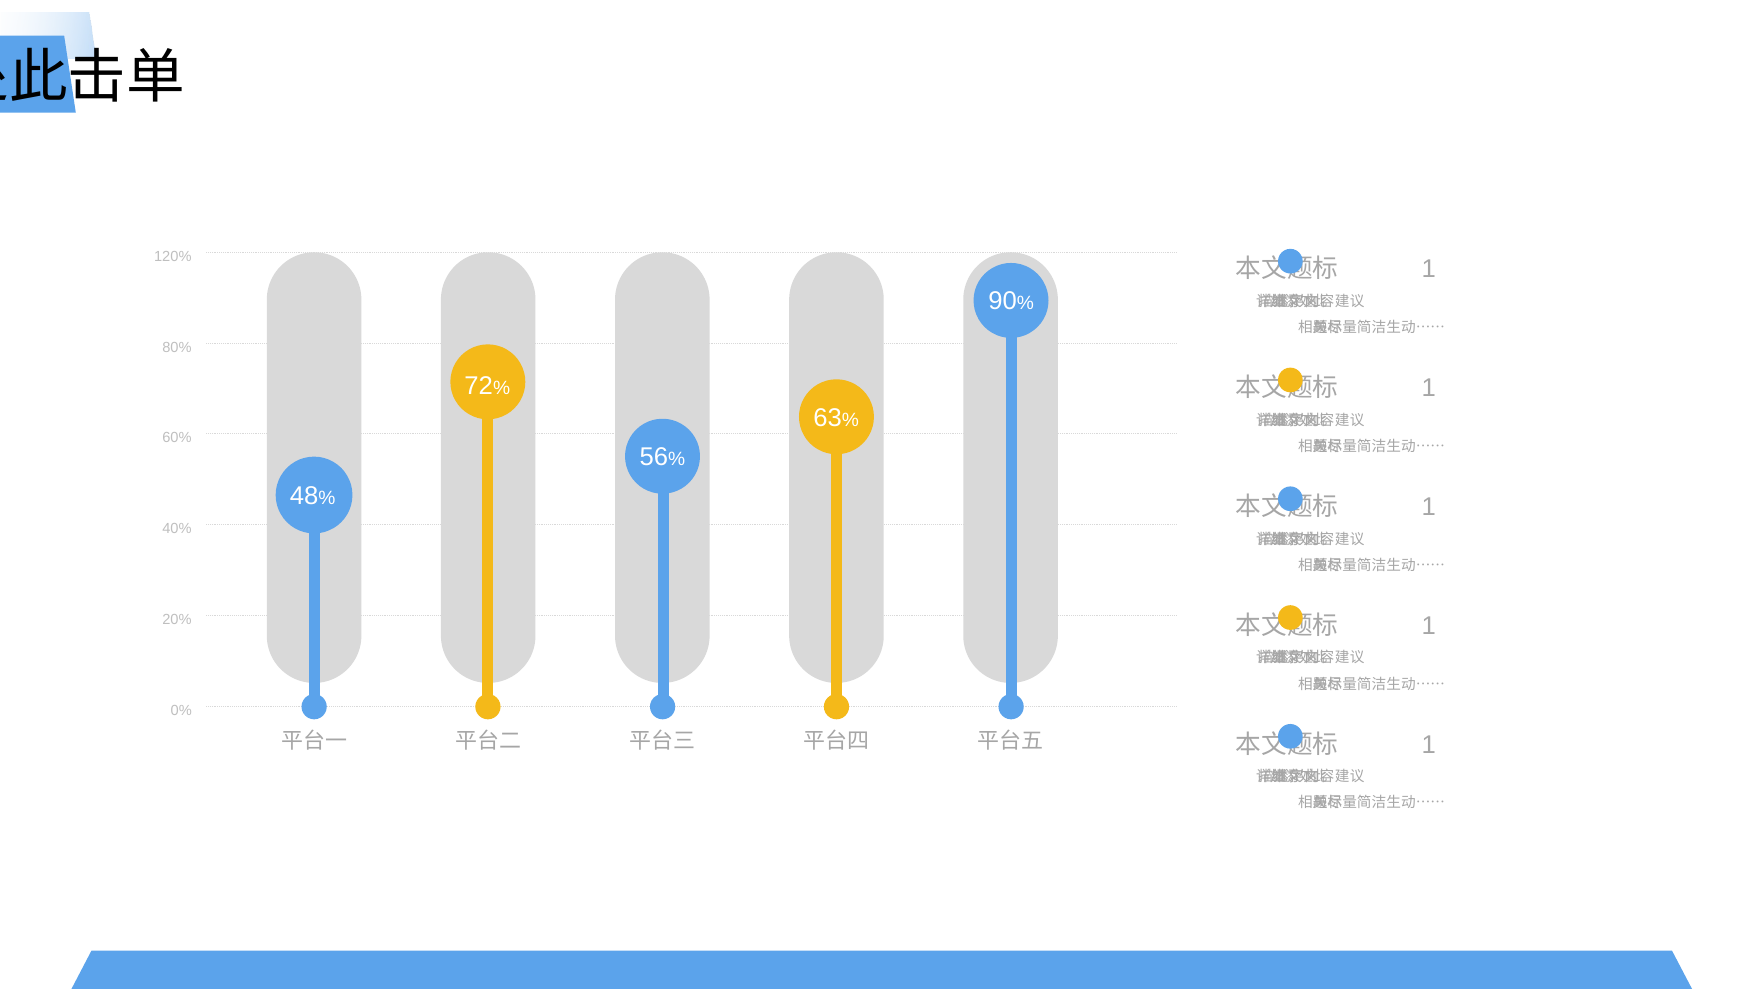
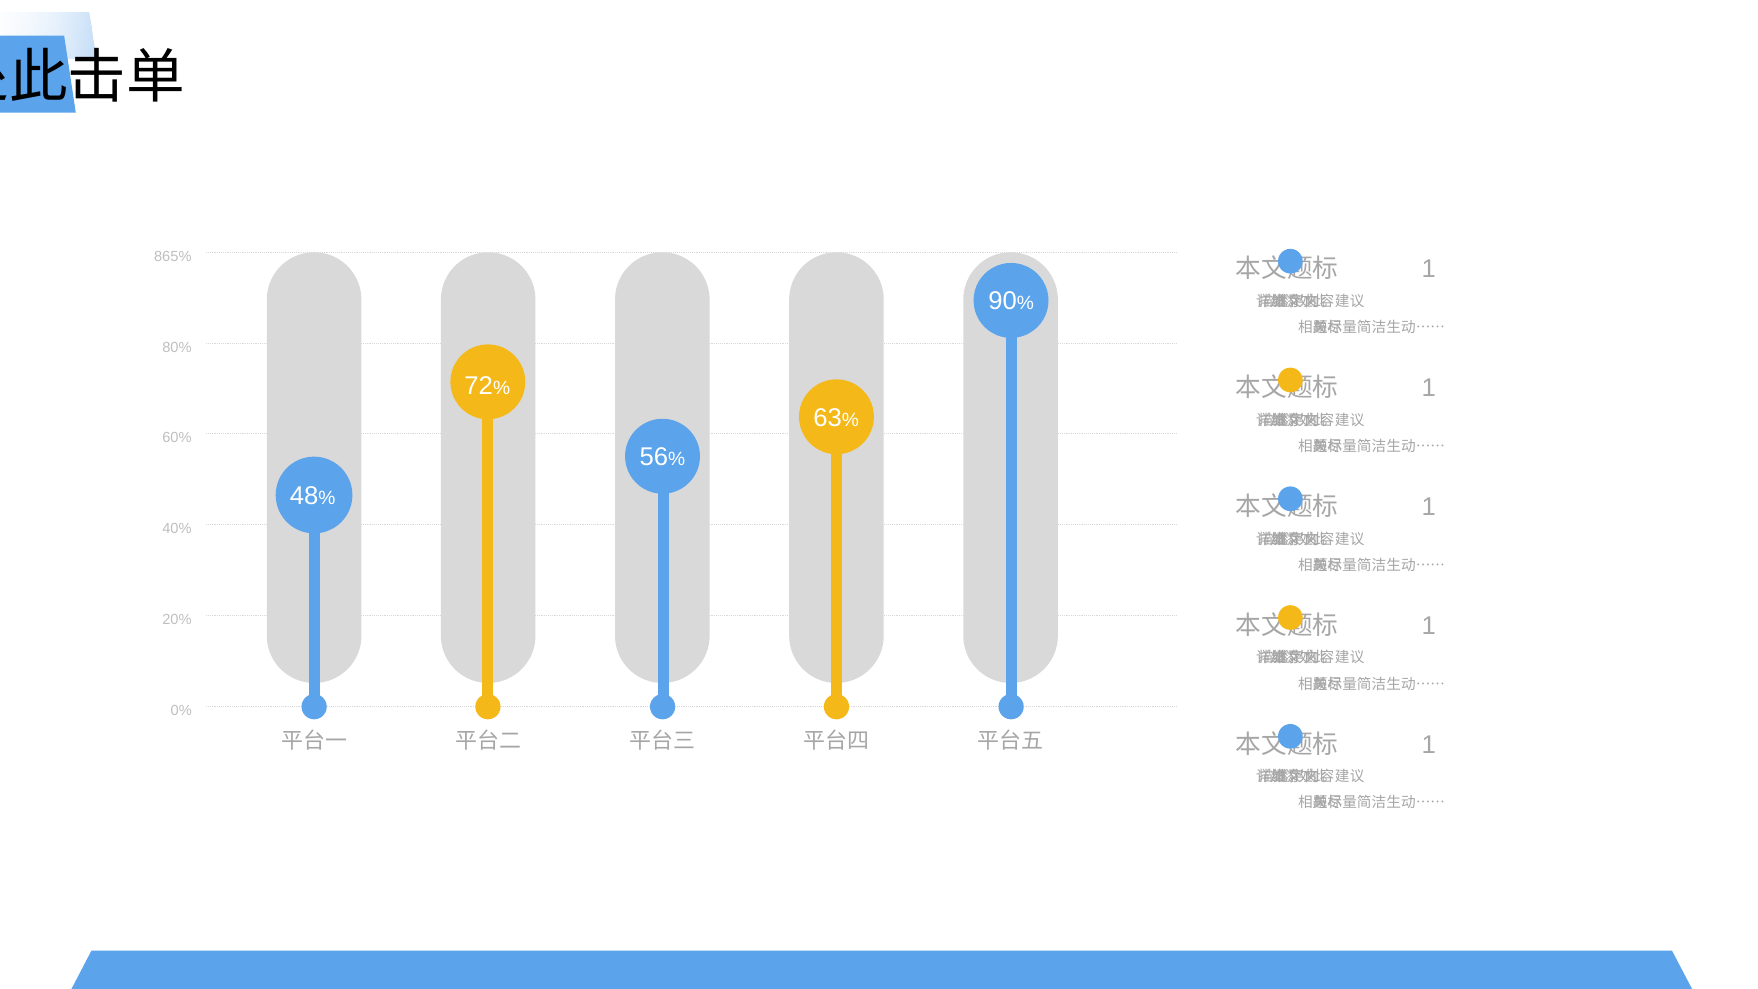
120%: 120% -> 865% (173, 256)
